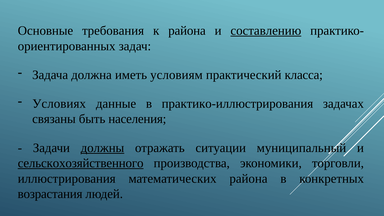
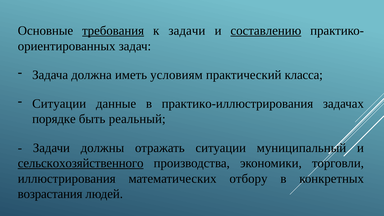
требования underline: none -> present (113, 31)
к района: района -> задачи (187, 31)
Условиях: Условиях -> Ситуации (59, 104)
связаны: связаны -> порядке (54, 119)
населения: населения -> реальный (137, 119)
должны underline: present -> none (102, 148)
математических района: района -> отбору (248, 179)
